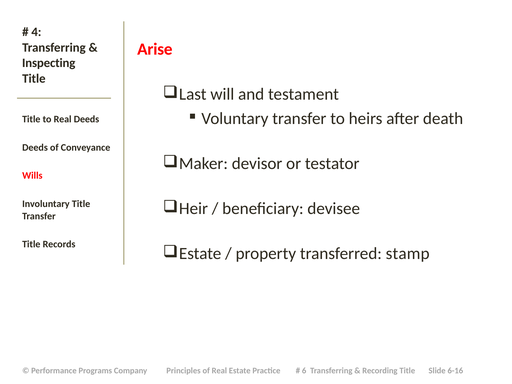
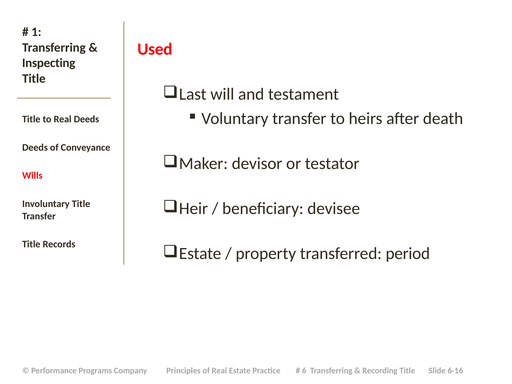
4: 4 -> 1 (36, 32)
Arise: Arise -> Used (155, 49)
stamp: stamp -> period (408, 254)
